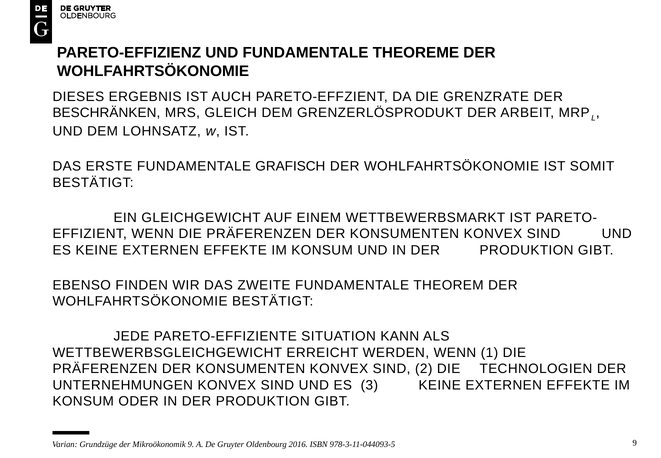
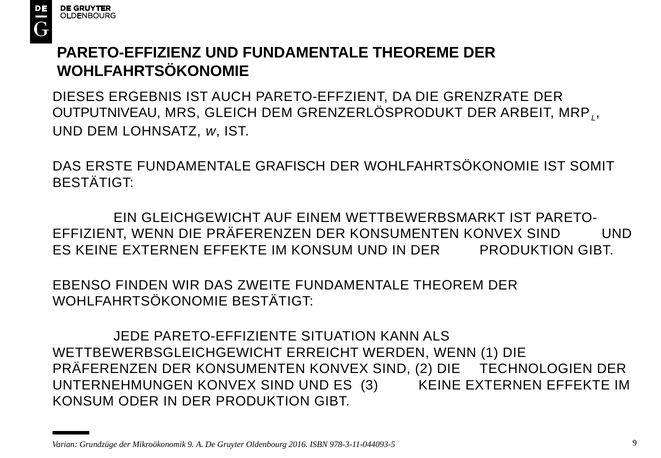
BESCHRÄNKEN: BESCHRÄNKEN -> OUTPUTNIVEAU (107, 113)
